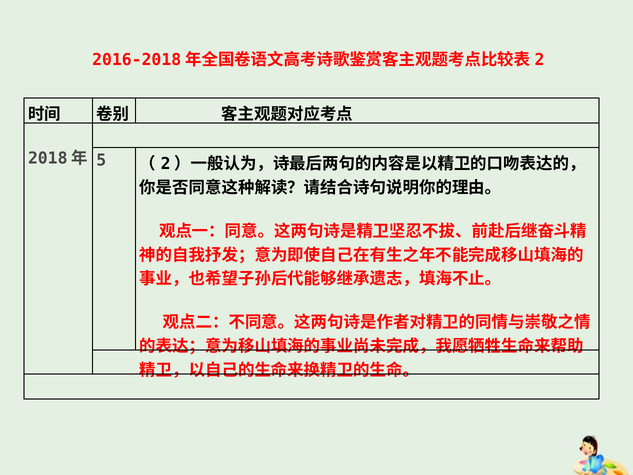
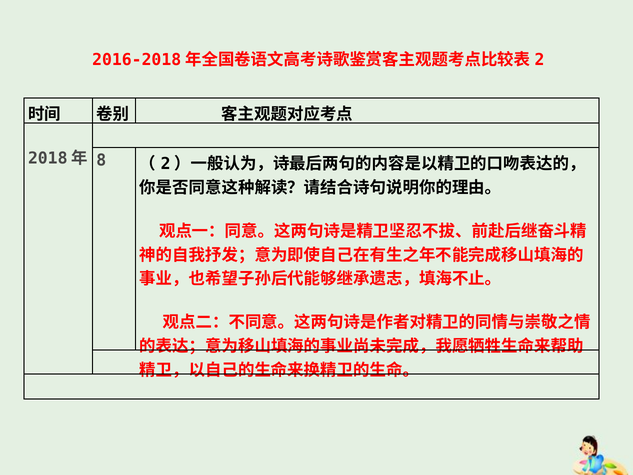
5: 5 -> 8 (101, 160)
